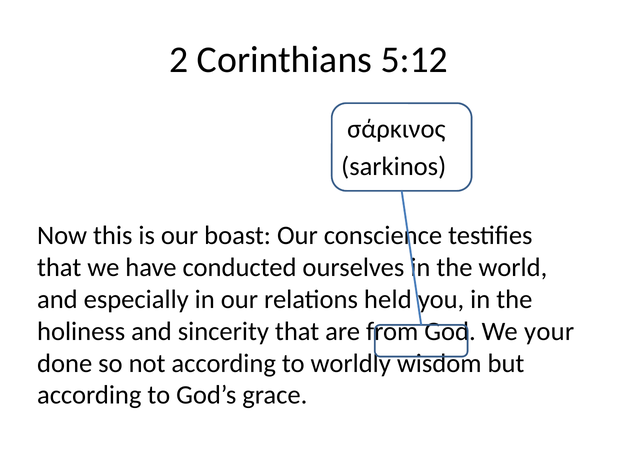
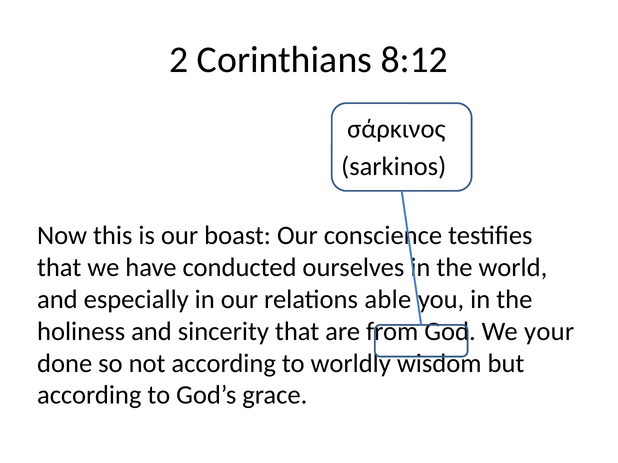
5:12: 5:12 -> 8:12 (414, 60)
held: held -> able (388, 300)
